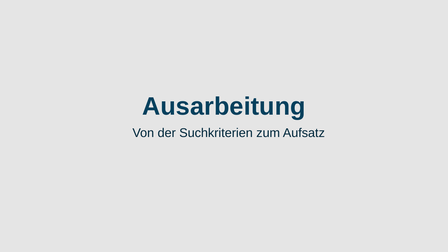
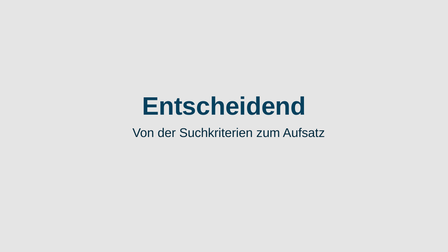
Ausarbeitung: Ausarbeitung -> Entscheidend (224, 106)
